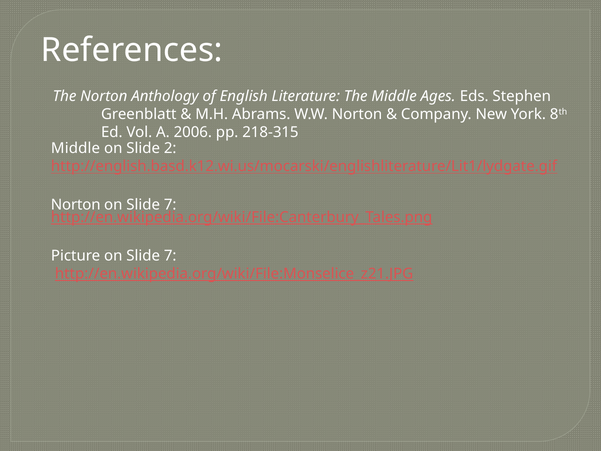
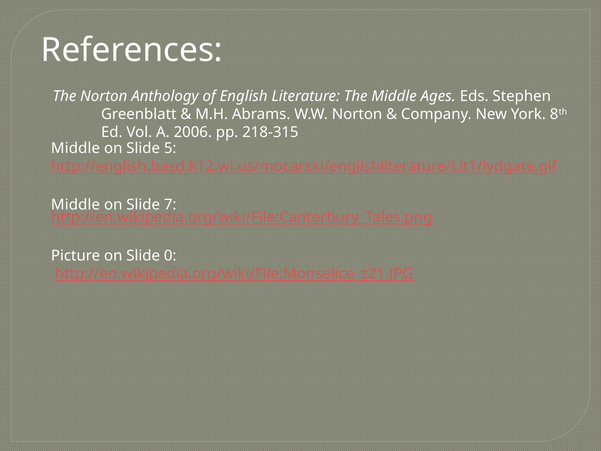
2: 2 -> 5 (170, 148)
Norton: Norton -> Middle (76, 205)
Picture on Slide 7: 7 -> 0 (170, 256)
